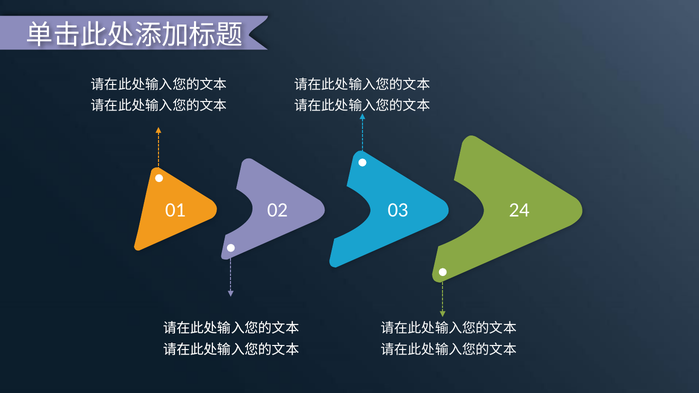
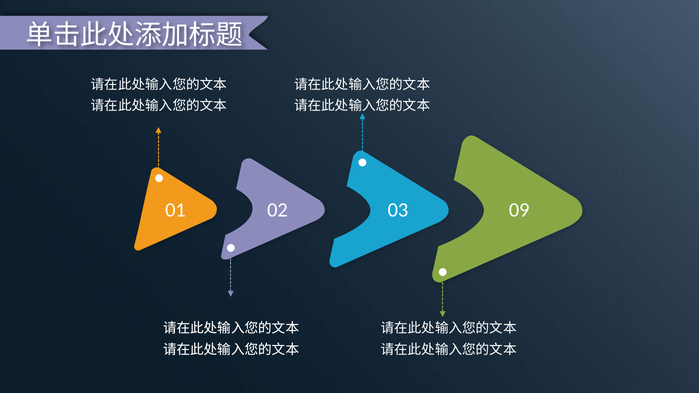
24: 24 -> 09 (519, 210)
